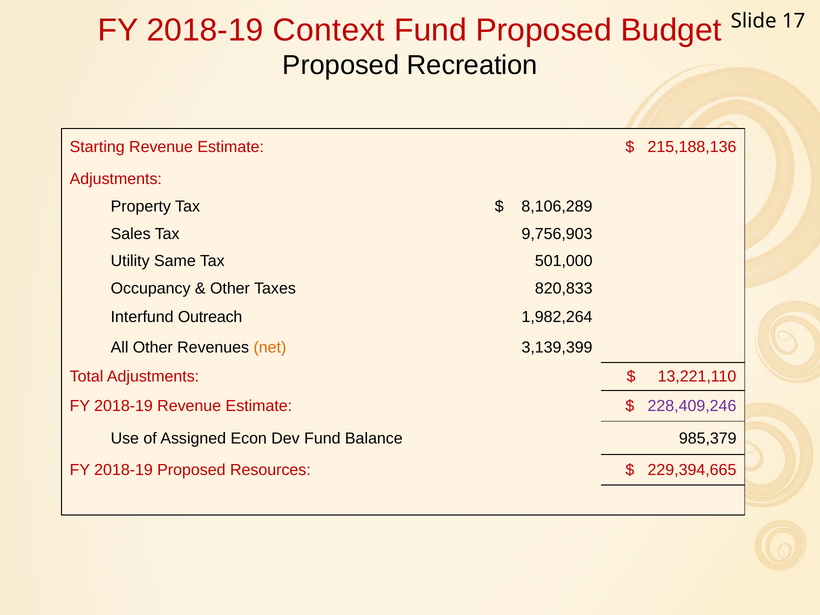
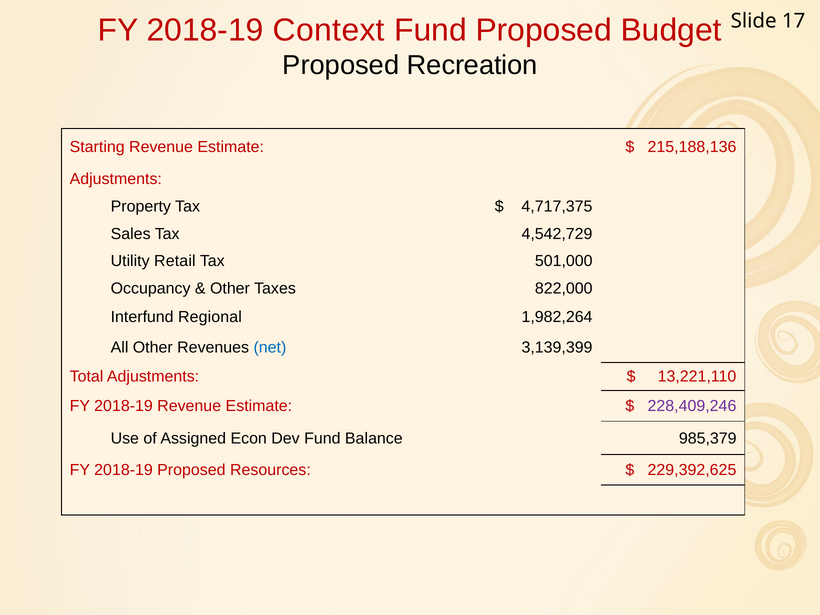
8,106,289: 8,106,289 -> 4,717,375 (557, 206)
9,756,903: 9,756,903 -> 4,542,729 (557, 234)
Same: Same -> Retail (175, 261)
820,833: 820,833 -> 822,000 (564, 288)
Outreach: Outreach -> Regional (210, 317)
net colour: orange -> blue (270, 347)
229,394,665: 229,394,665 -> 229,392,625 (692, 470)
